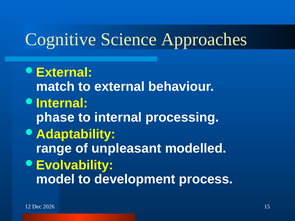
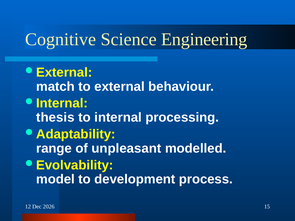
Approaches: Approaches -> Engineering (204, 39)
phase: phase -> thesis (55, 118)
